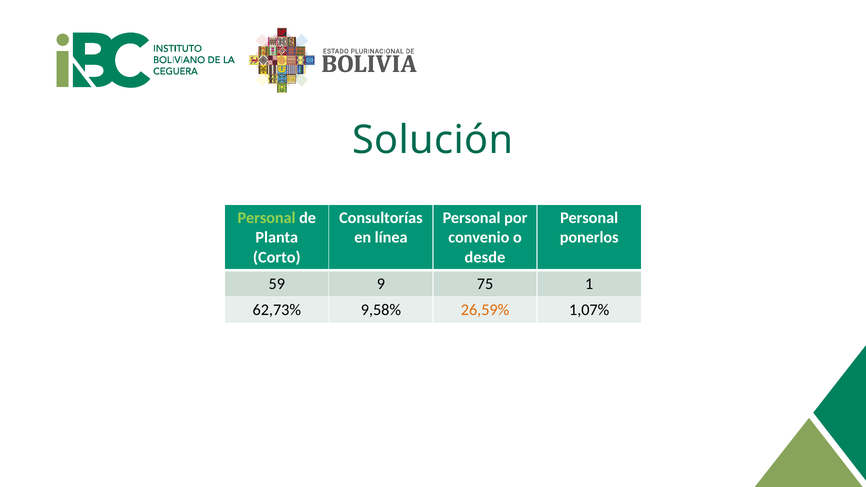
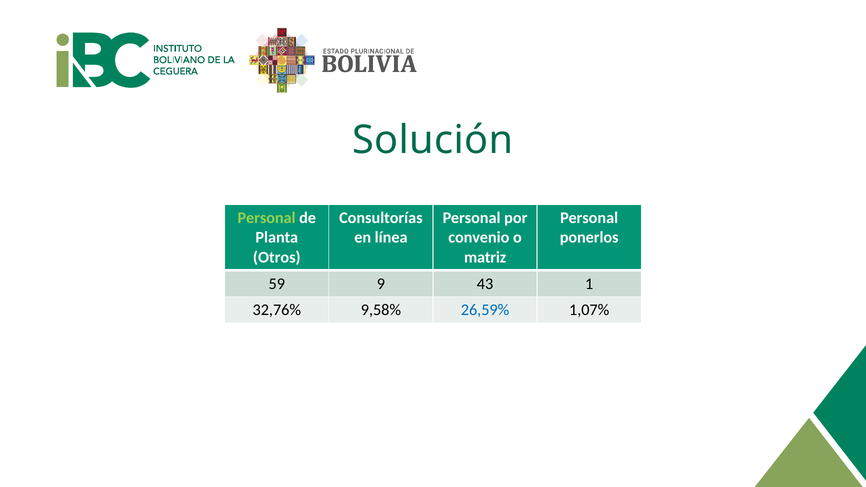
Corto: Corto -> Otros (277, 257)
desde: desde -> matriz (485, 257)
75: 75 -> 43 (485, 284)
62,73%: 62,73% -> 32,76% (277, 310)
26,59% colour: orange -> blue (485, 310)
